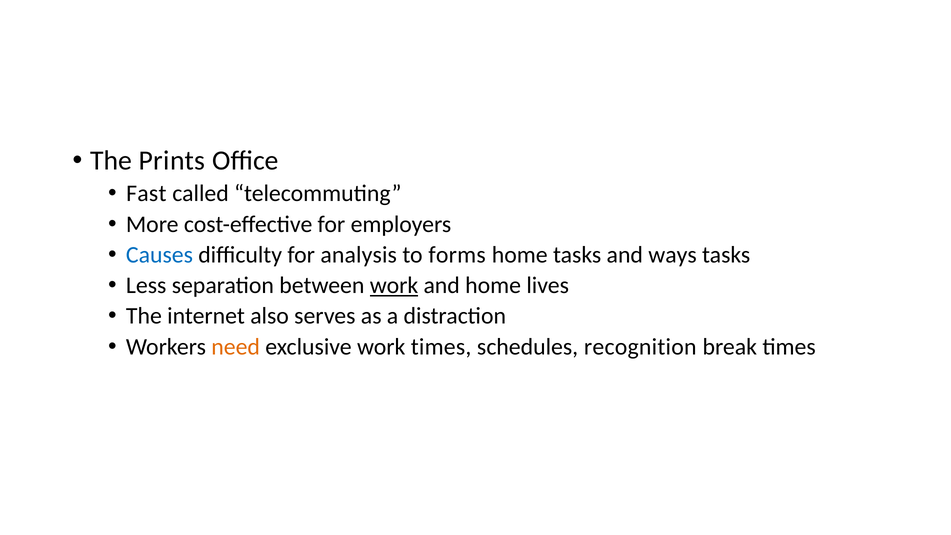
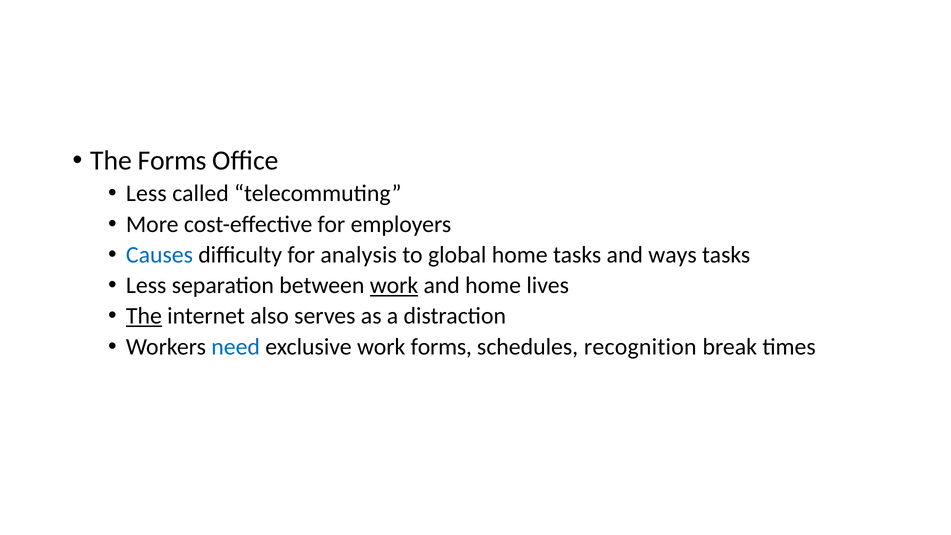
The Prints: Prints -> Forms (172, 161)
Fast: Fast -> Less (146, 194)
forms: forms -> global (457, 255)
The underline: none -> present (144, 316)
need colour: orange -> blue (236, 347)
work times: times -> forms (441, 347)
